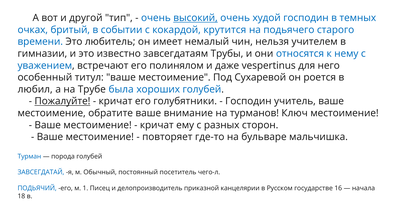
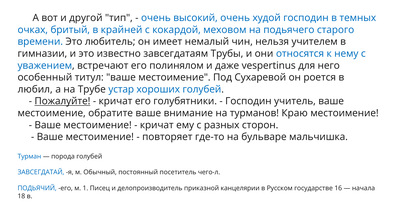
высокий underline: present -> none (196, 18)
событии: событии -> крайней (122, 30)
крутится: крутится -> меховом (225, 30)
была: была -> устар (121, 89)
Ключ: Ключ -> Краю (295, 113)
